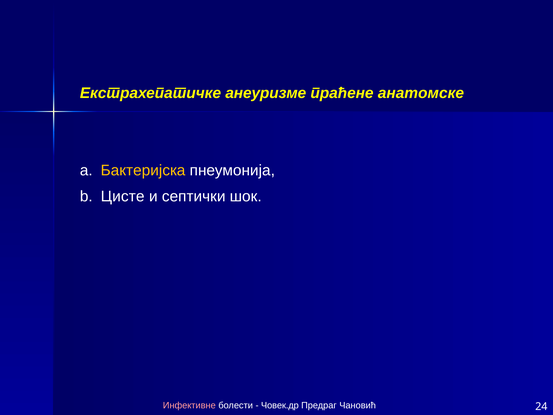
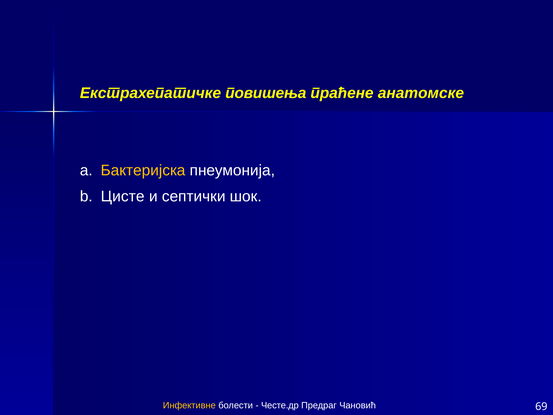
анеуризме: анеуризме -> повишења (266, 93)
Инфективне colour: pink -> yellow (189, 405)
Човек.др: Човек.др -> Честе.др (280, 405)
24: 24 -> 69 (541, 406)
